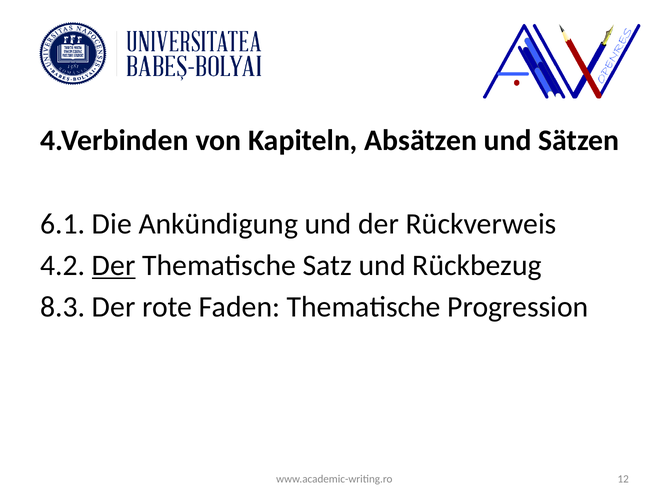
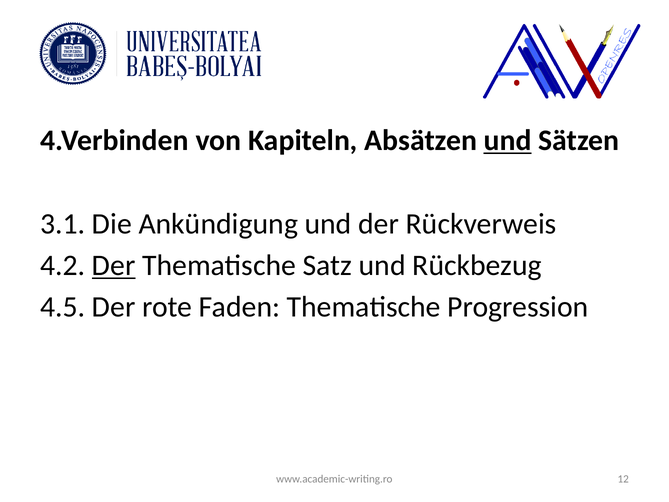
und underline: none -> present (508, 140)
6.1: 6.1 -> 3.1 (63, 224)
8.3: 8.3 -> 4.5 (63, 307)
